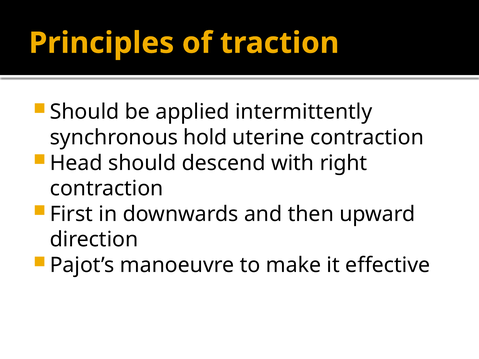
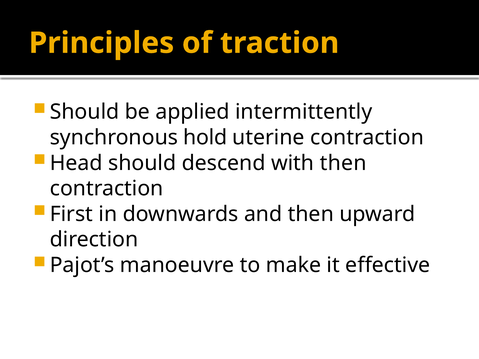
with right: right -> then (343, 163)
